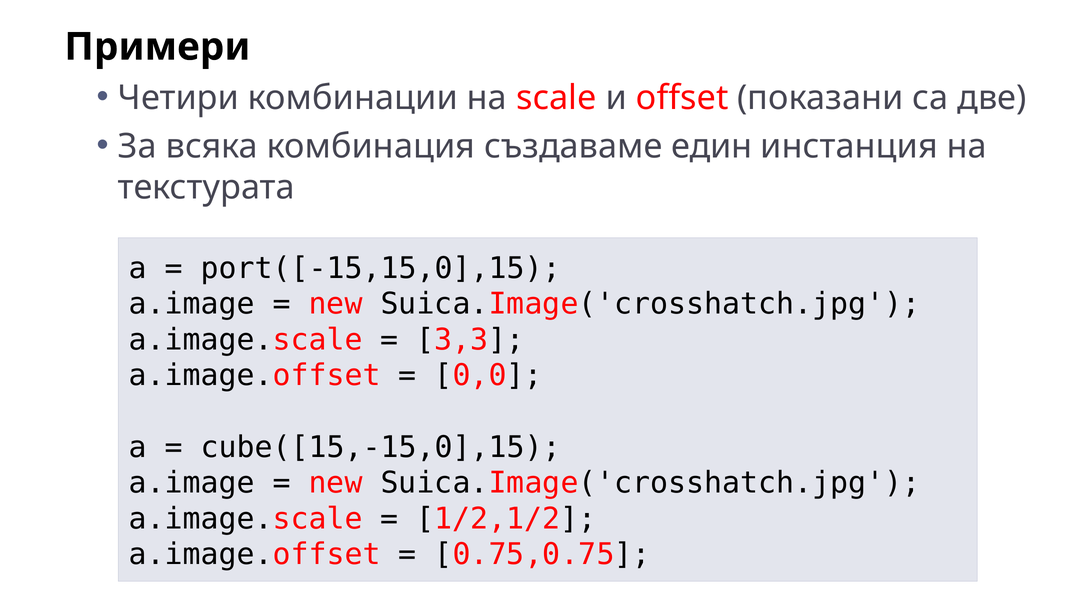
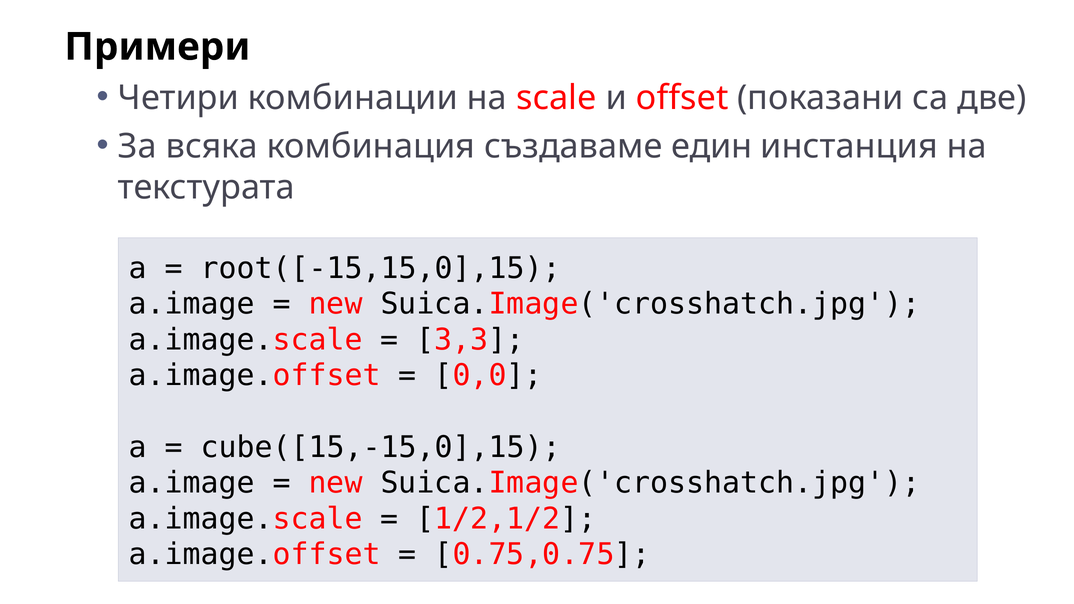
port([-15,15,0],15: port([-15,15,0],15 -> root([-15,15,0],15 (381, 268)
